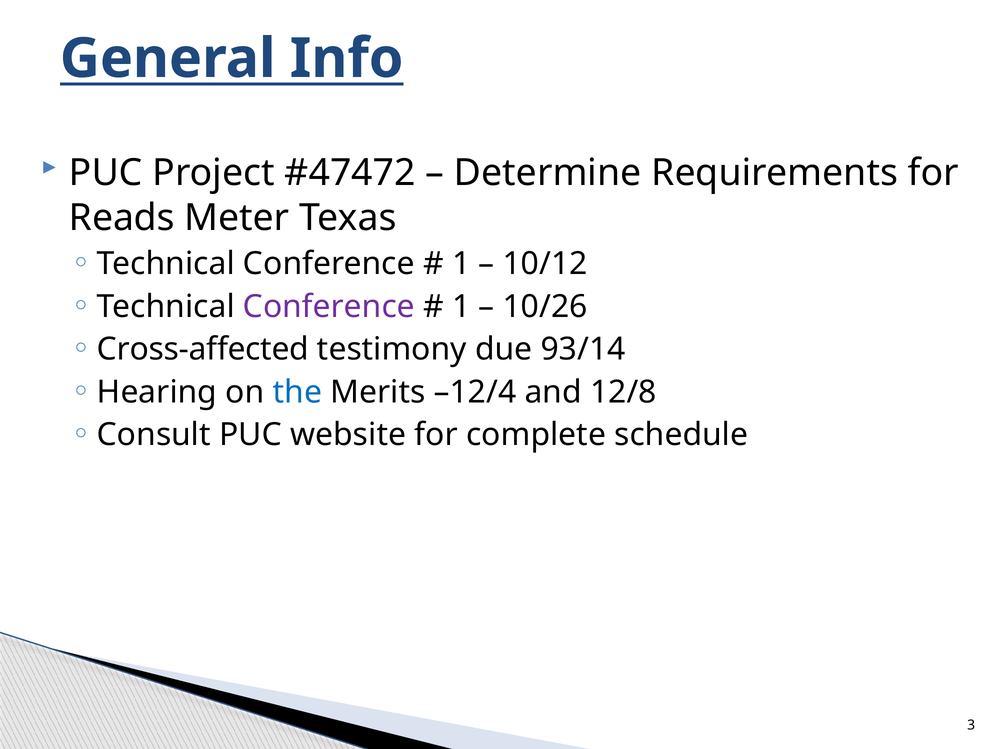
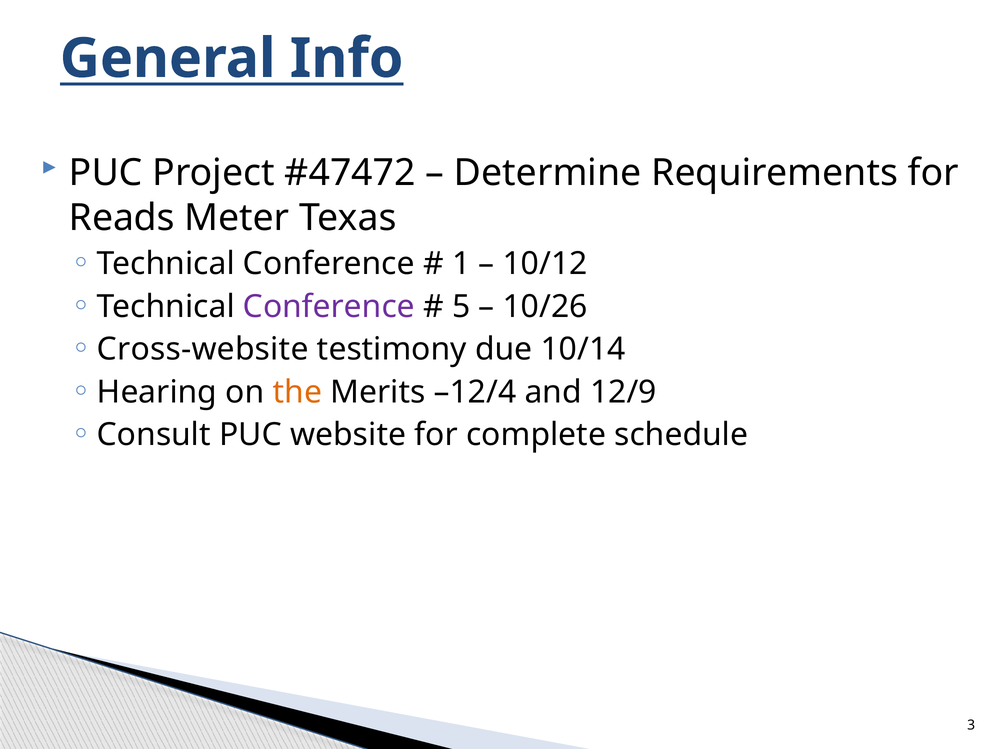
1: 1 -> 5 (461, 307)
Cross-affected: Cross-affected -> Cross-website (203, 349)
93/14: 93/14 -> 10/14 (583, 349)
the colour: blue -> orange (297, 392)
12/8: 12/8 -> 12/9 (623, 392)
